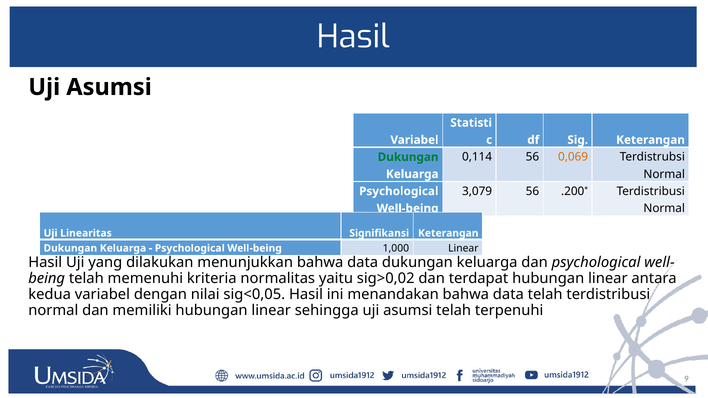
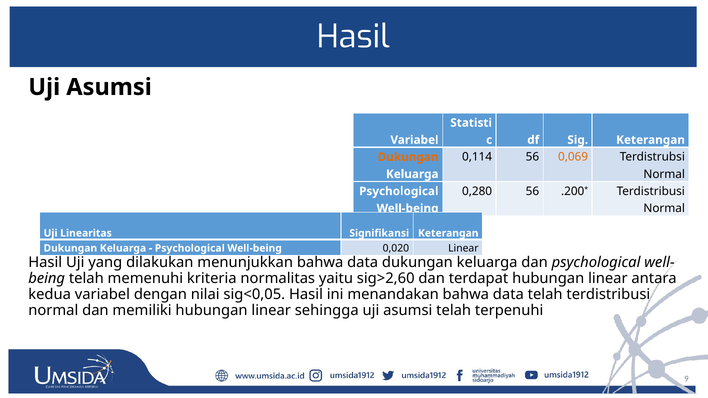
Dukungan colour: green -> orange (408, 157)
3,079: 3,079 -> 0,280 (477, 191)
1,000: 1,000 -> 0,020 (396, 248)
sig>0,02: sig>0,02 -> sig>2,60 (386, 279)
